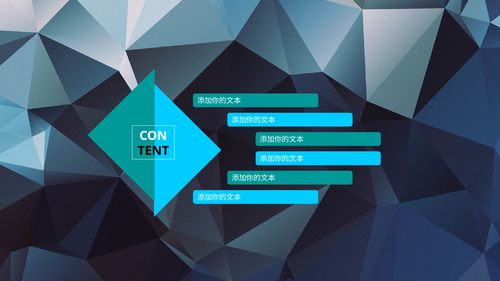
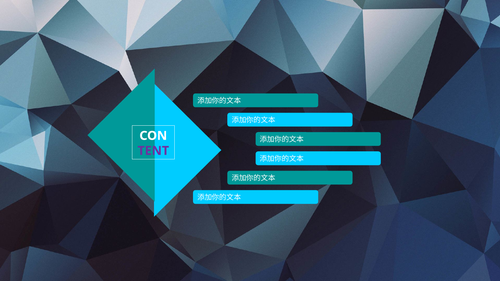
TENT colour: black -> purple (153, 151)
